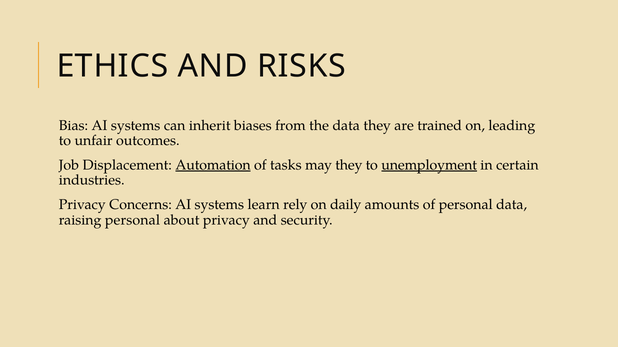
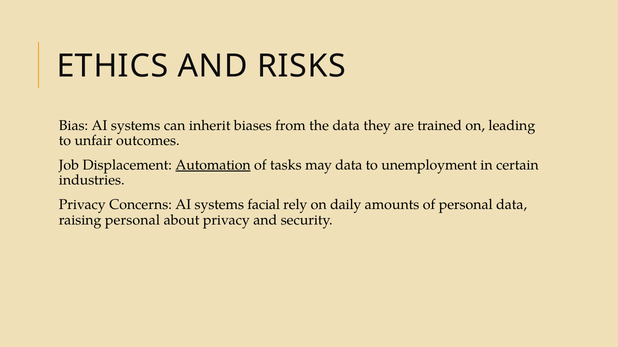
may they: they -> data (349, 165)
unemployment underline: present -> none (429, 165)
learn: learn -> facial (264, 205)
